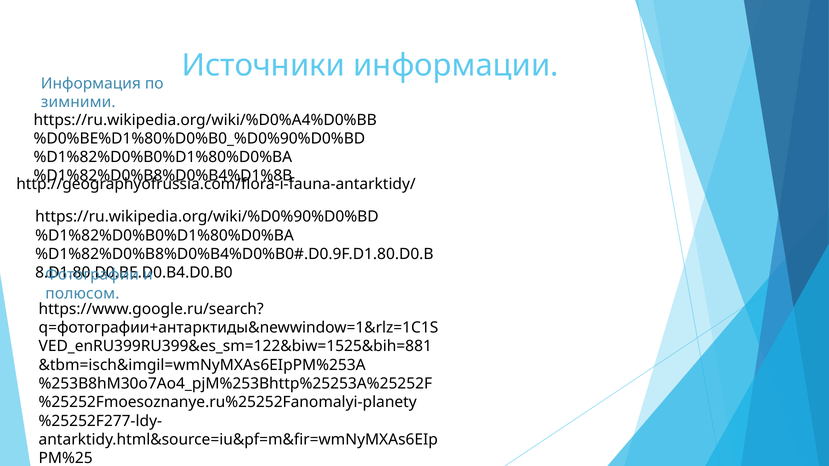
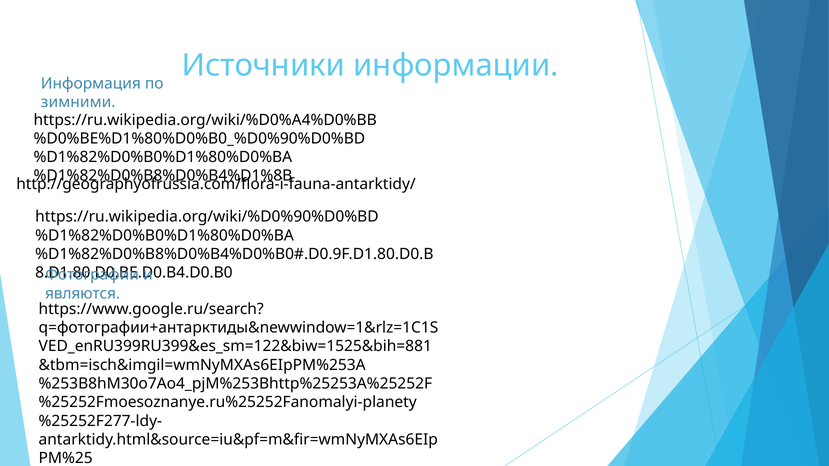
полюсом: полюсом -> являются (83, 294)
